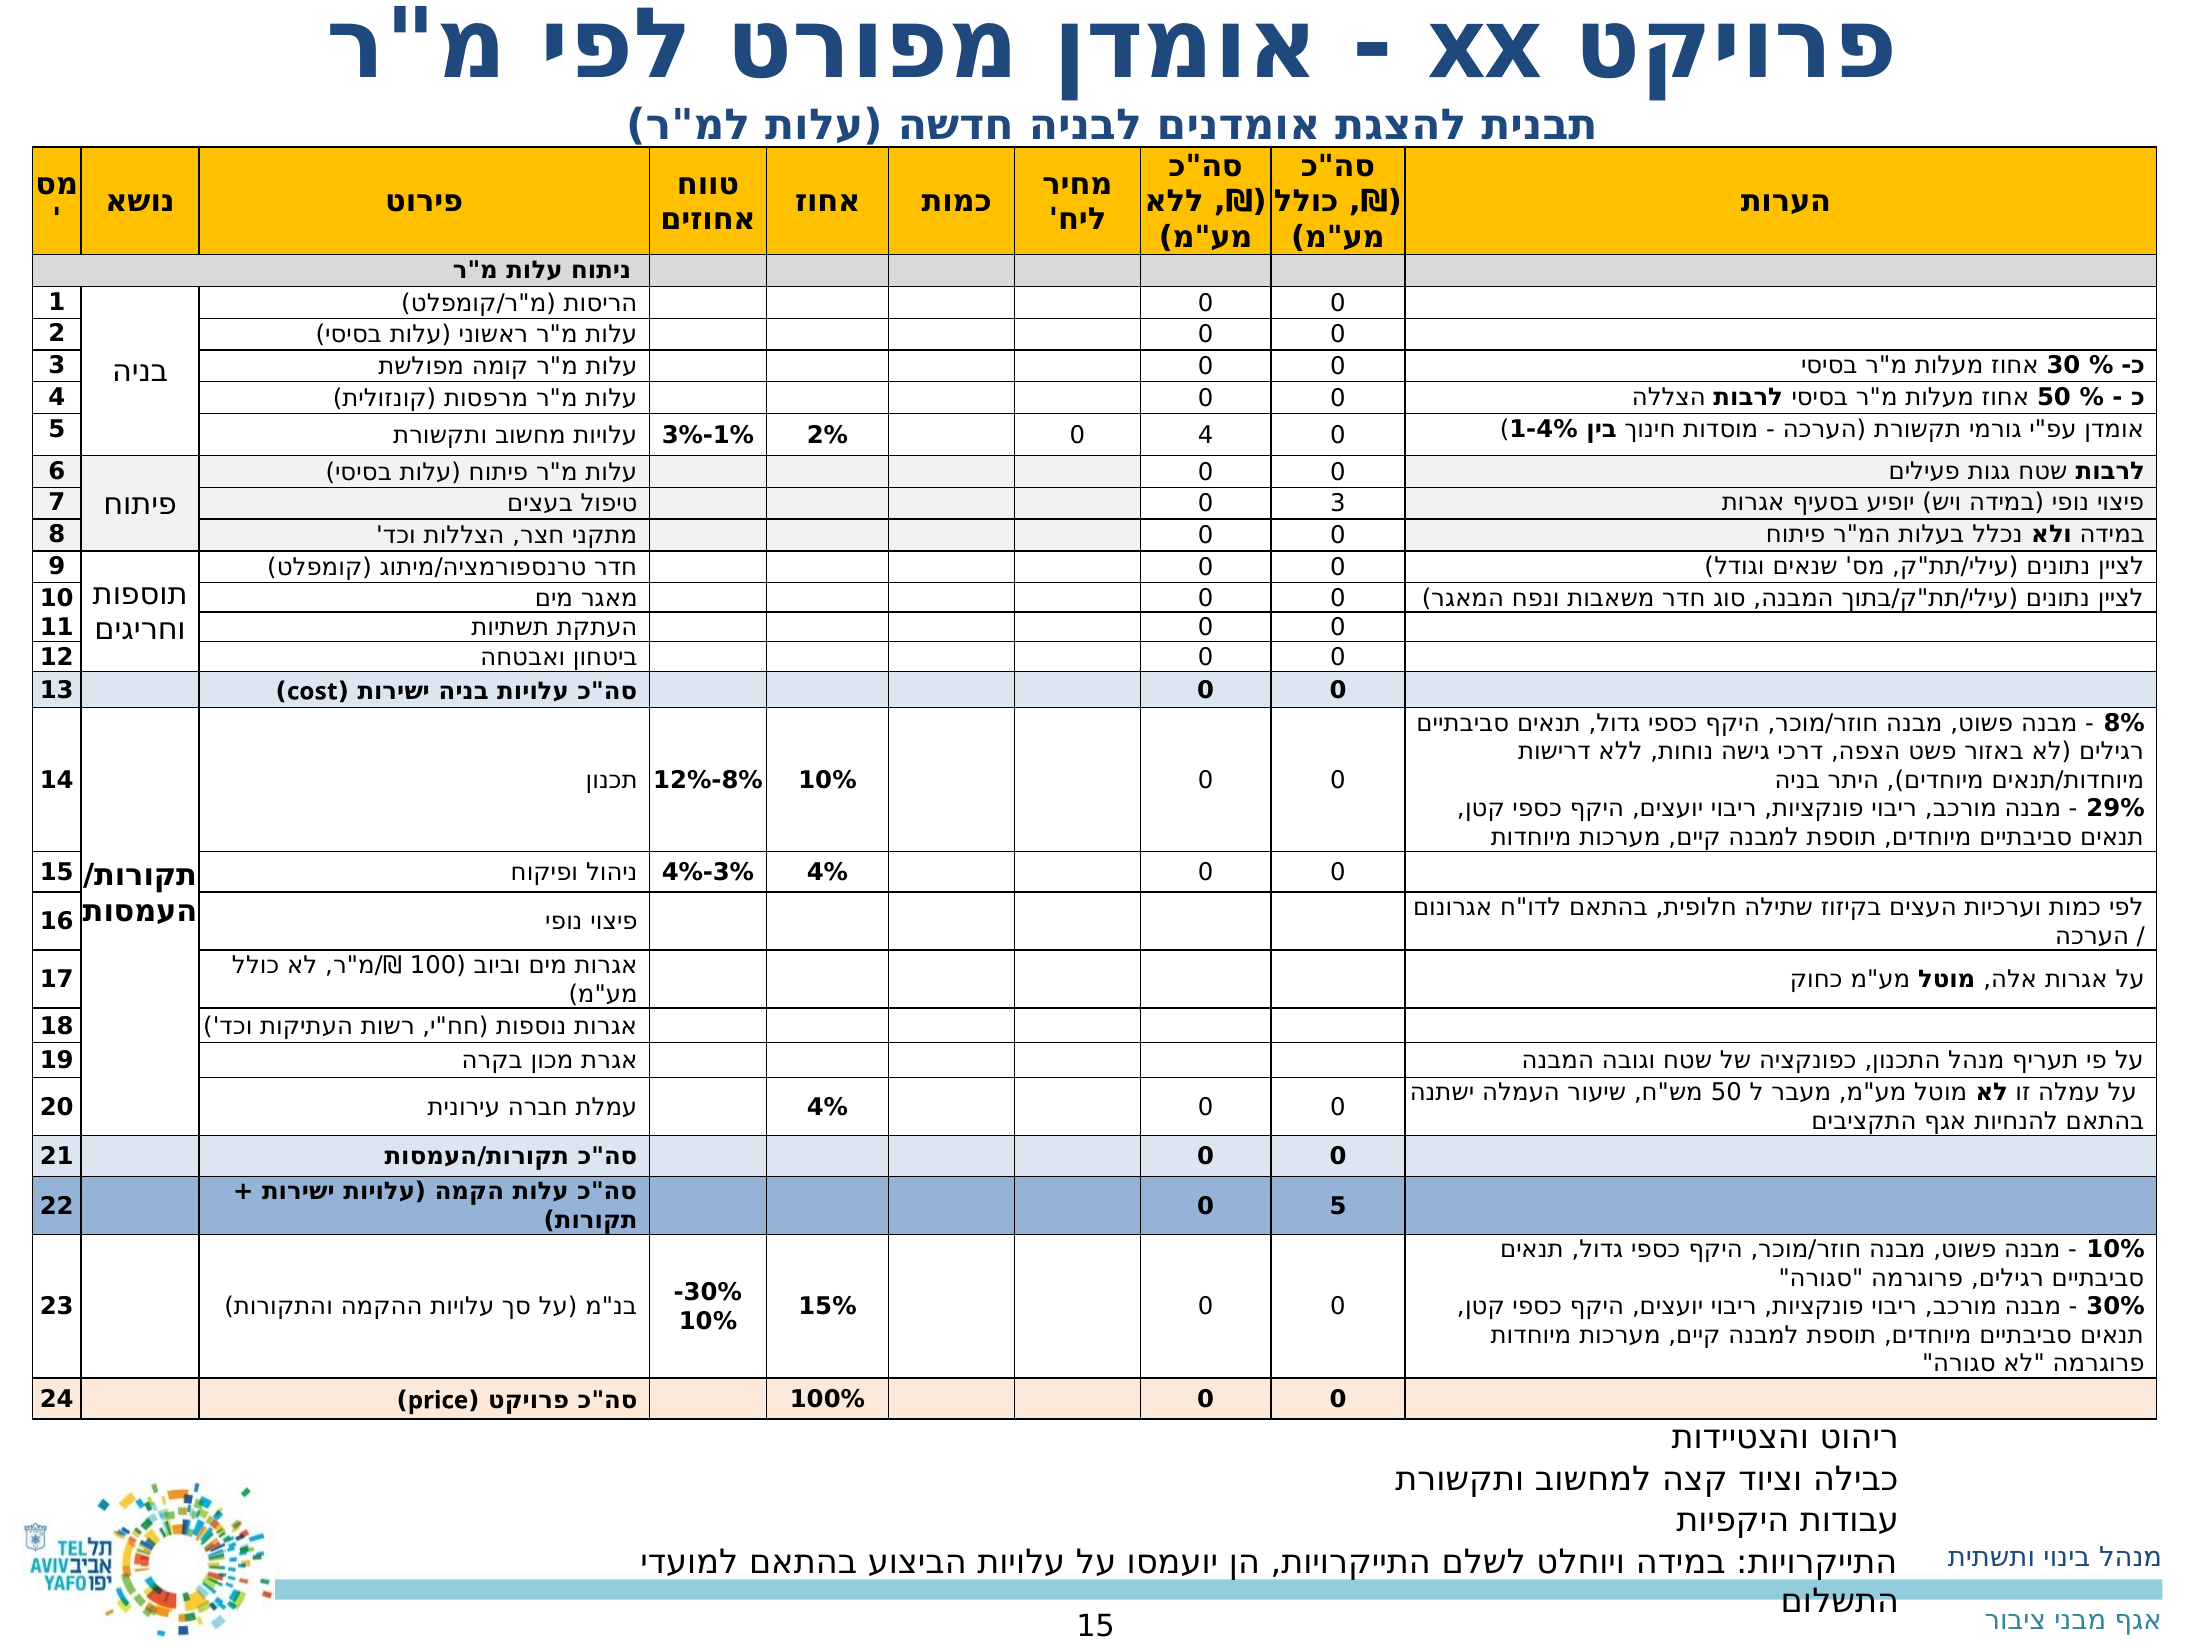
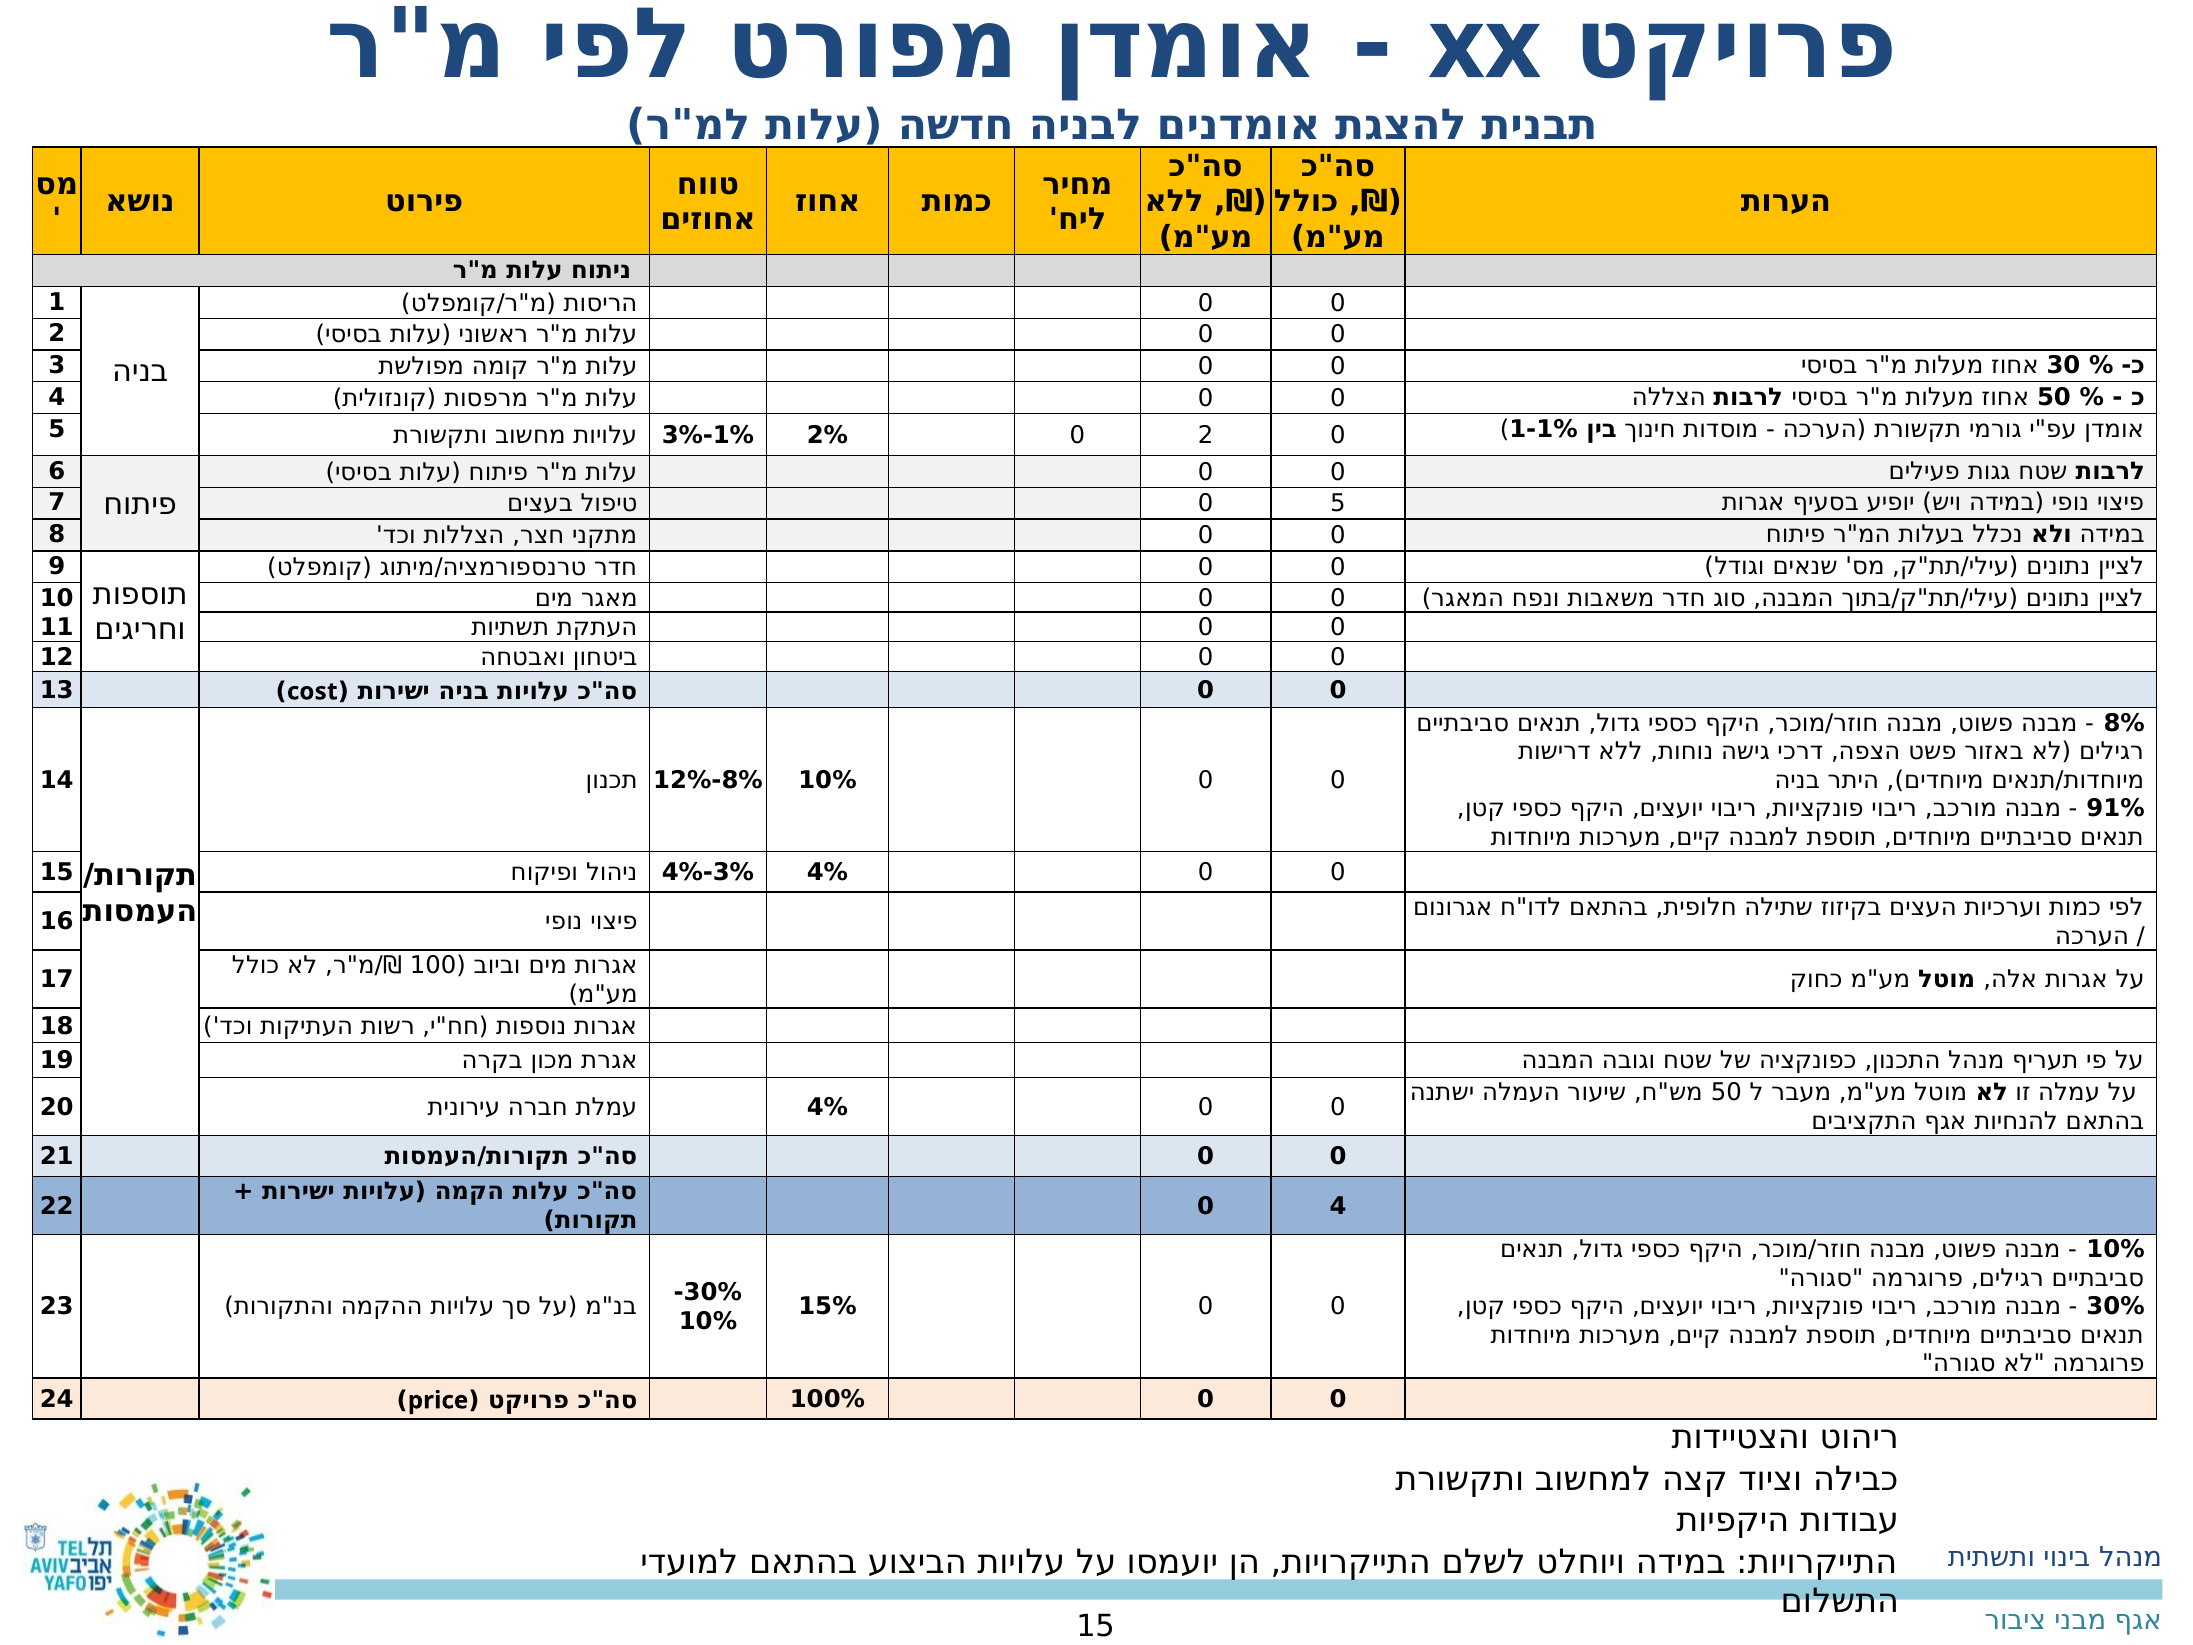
1-4%: 1-4% -> 1-1% (1544, 429)
2% 0 4: 4 -> 2 (1206, 435)
3: 3 -> 5 (1338, 504)
29%: 29% -> 91% (2116, 809)
0 5: 5 -> 4 (1338, 1206)
